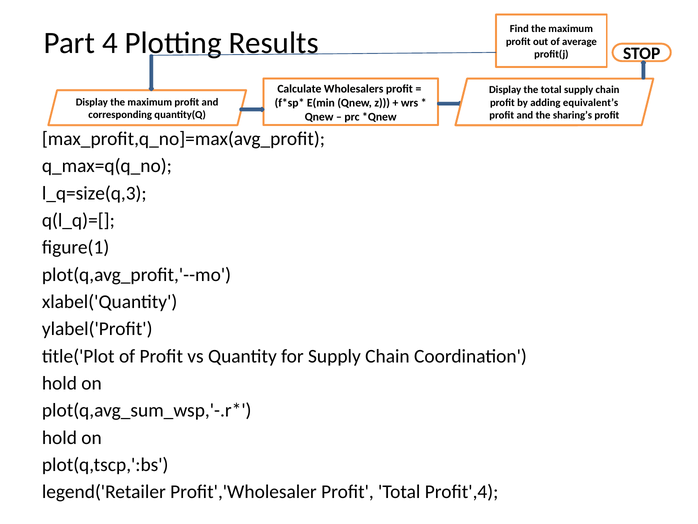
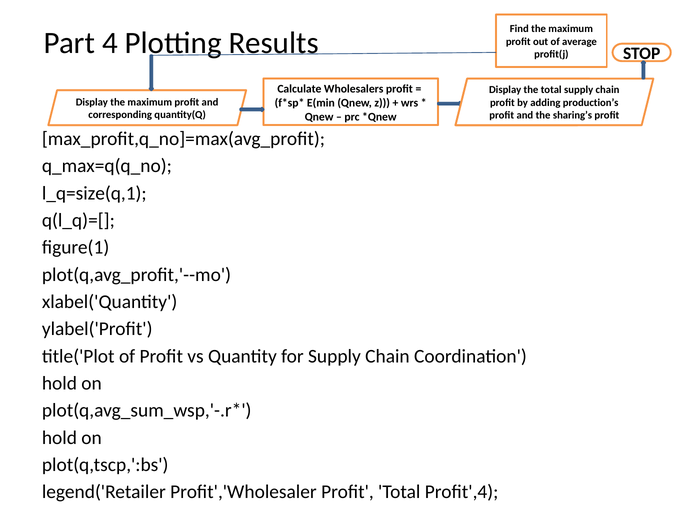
equivalent’s: equivalent’s -> production’s (591, 103)
l_q=size(q,3: l_q=size(q,3 -> l_q=size(q,1 (94, 193)
